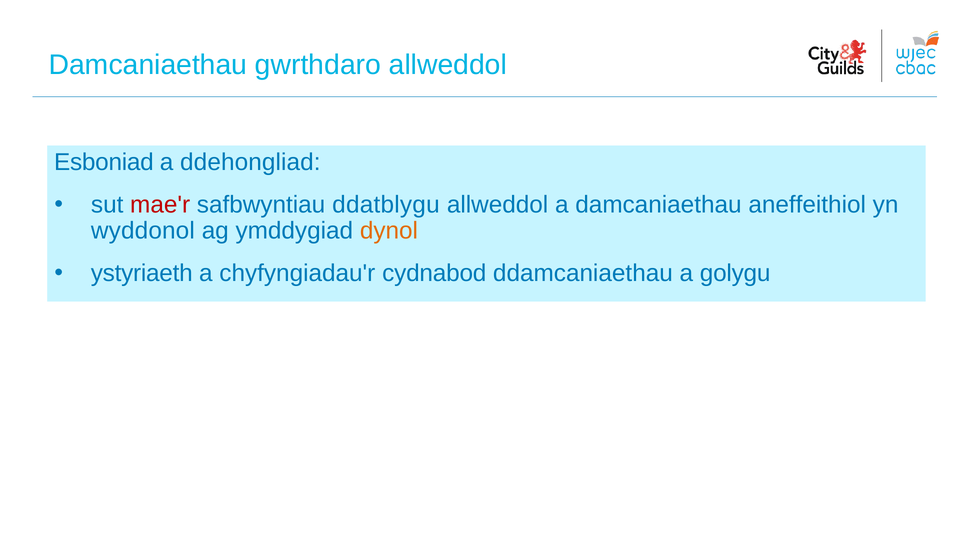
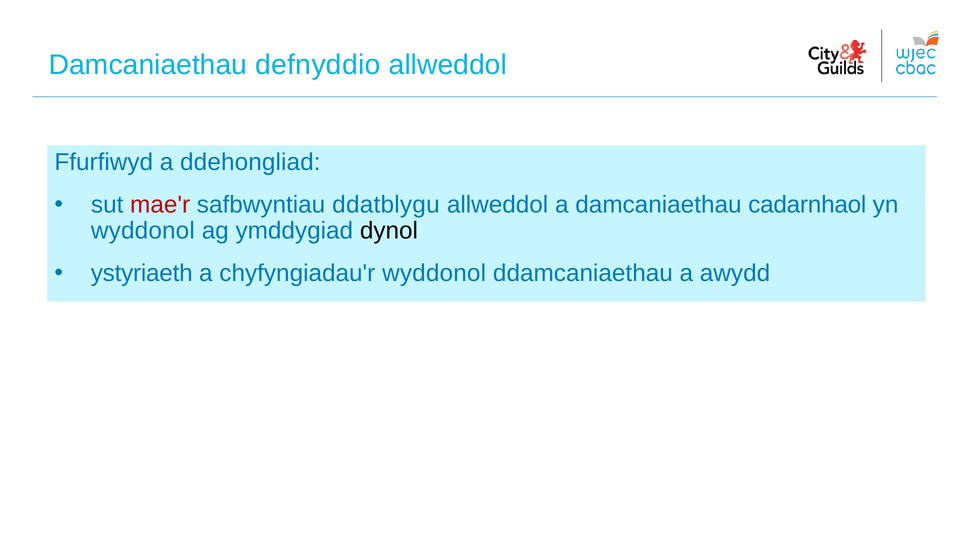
gwrthdaro: gwrthdaro -> defnyddio (318, 65)
Esboniad: Esboniad -> Ffurfiwyd (104, 162)
aneffeithiol: aneffeithiol -> cadarnhaol (807, 205)
dynol colour: orange -> black (389, 231)
chyfyngiadau'r cydnabod: cydnabod -> wyddonol (434, 274)
golygu: golygu -> awydd (735, 274)
